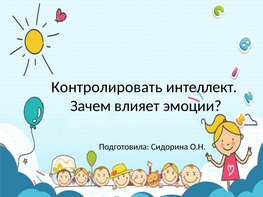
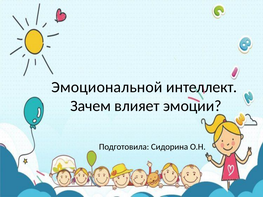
Контролировать: Контролировать -> Эмоциональной (107, 87)
